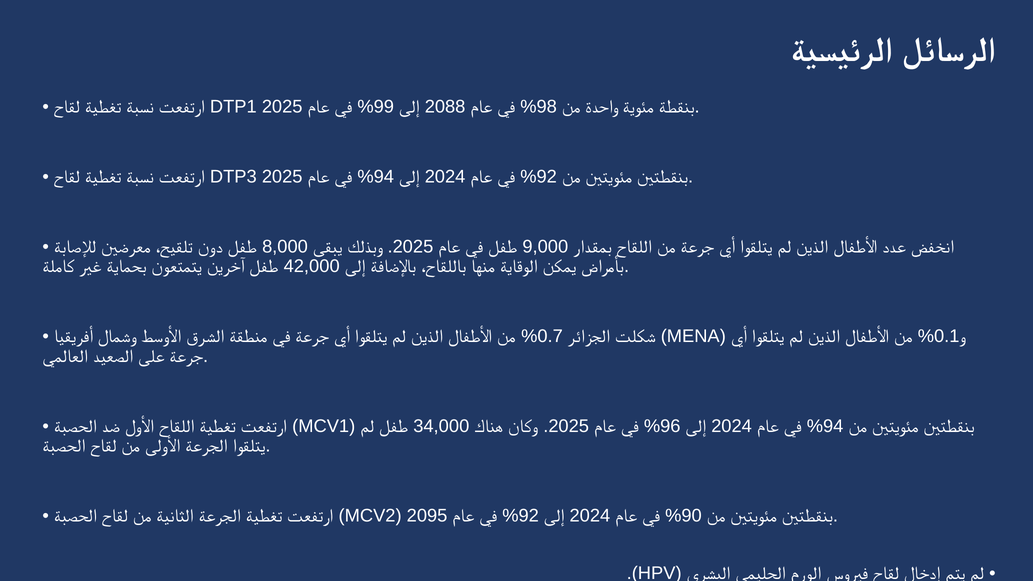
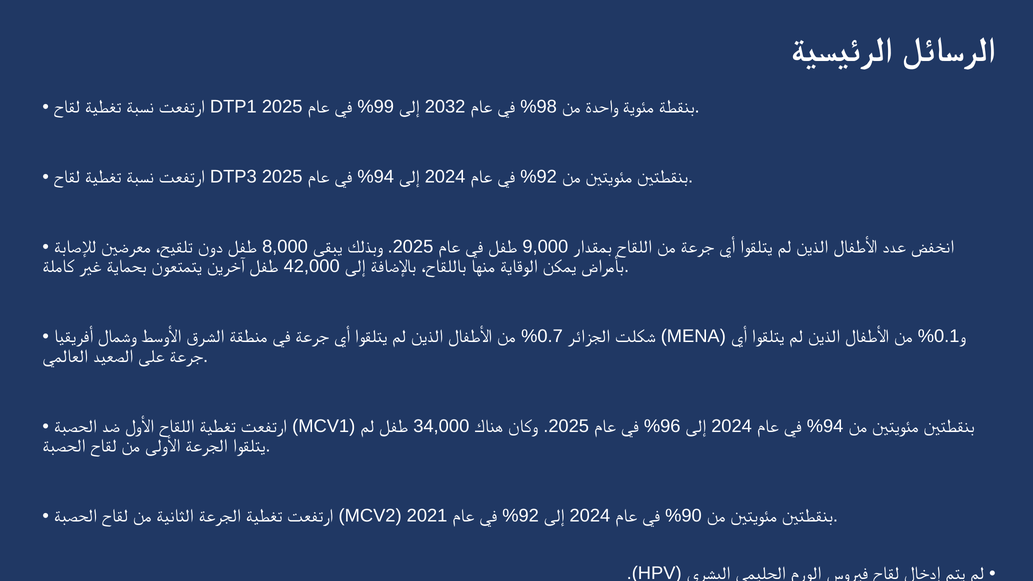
2088: 2088 -> 2032 (445, 107)
2095: 2095 -> 2021 (427, 516)
